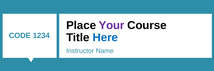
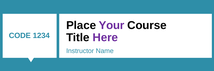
Here colour: blue -> purple (105, 38)
